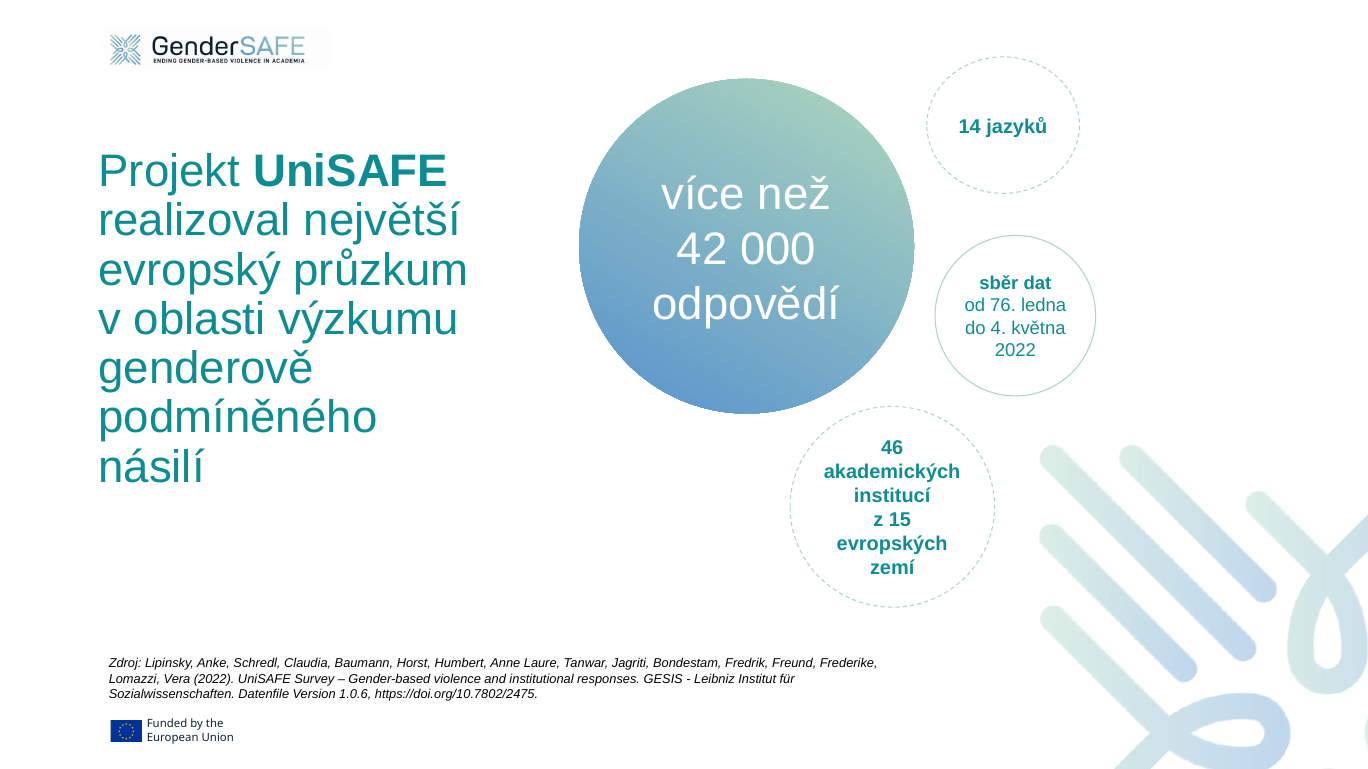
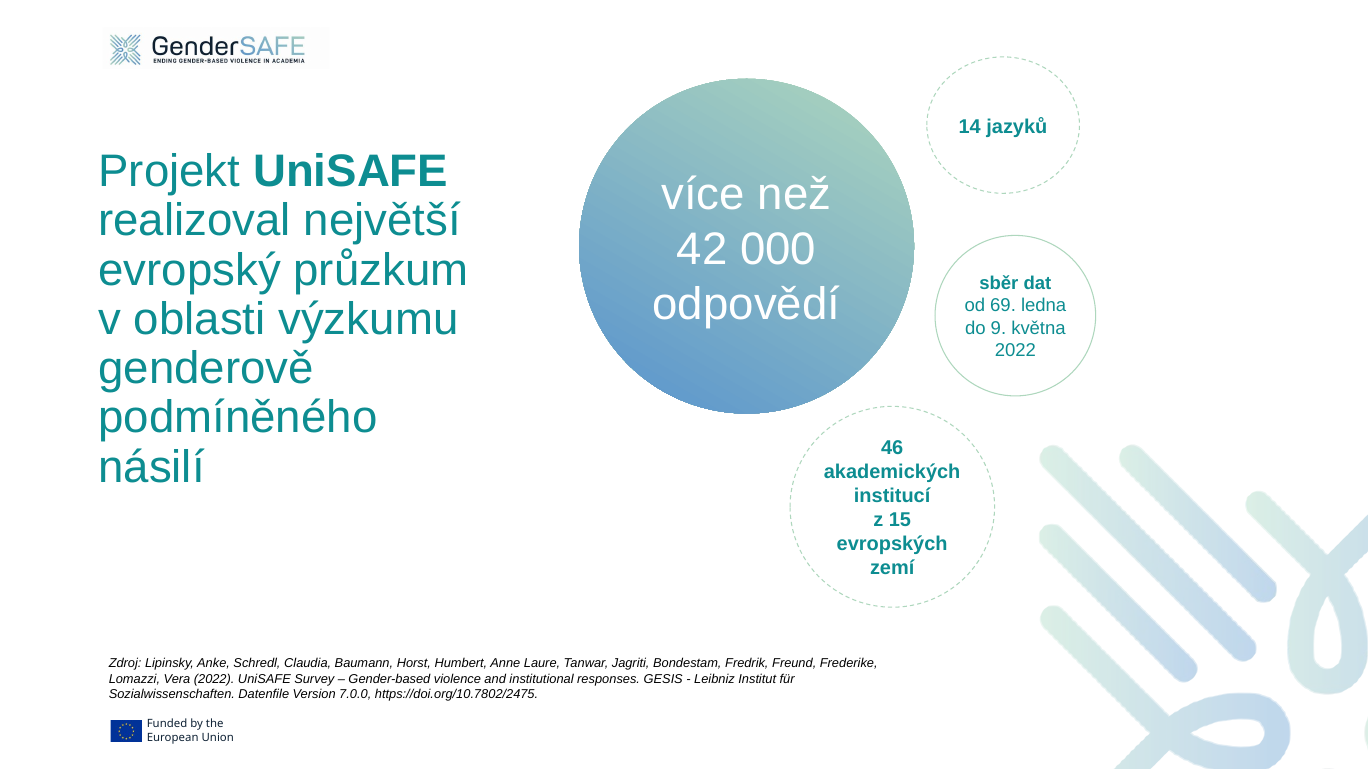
76: 76 -> 69 (1003, 306)
4: 4 -> 9 (998, 328)
1.0.6: 1.0.6 -> 7.0.0 (355, 695)
